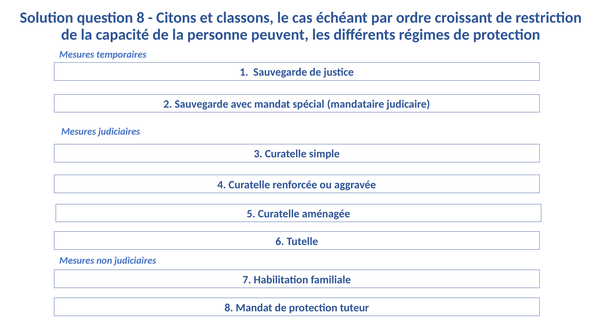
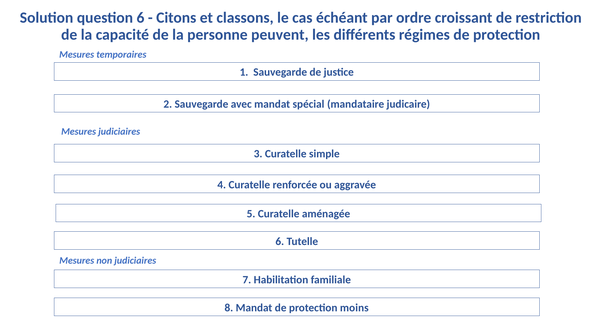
question 8: 8 -> 6 (140, 18)
tuteur: tuteur -> moins (354, 307)
